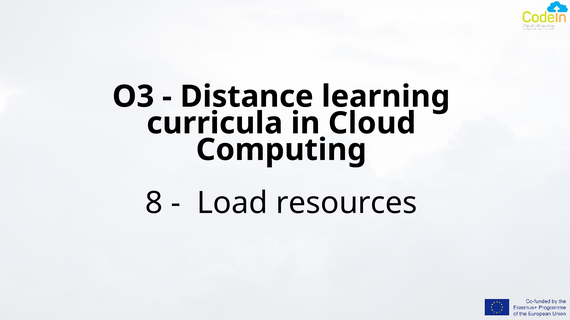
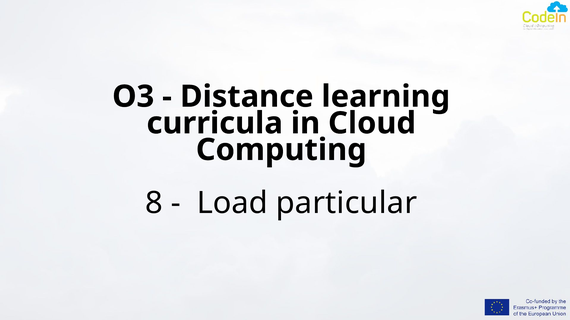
resources: resources -> particular (347, 203)
